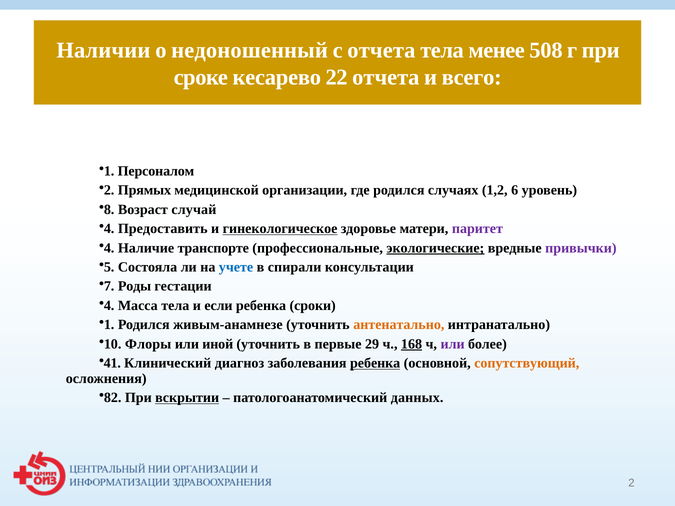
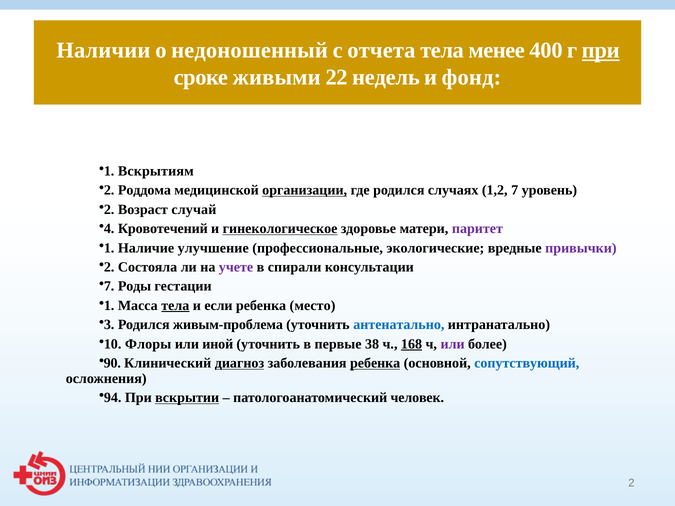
508: 508 -> 400 (546, 51)
при underline: none -> present (601, 51)
кесарево: кесарево -> живыми (277, 78)
22 отчета: отчета -> недель (386, 78)
всего: всего -> фонд (471, 78)
Персоналом: Персоналом -> Вскрытиям (156, 171)
Прямых: Прямых -> Роддома (144, 190)
организации underline: none -> present (305, 190)
1,2 6: 6 -> 7 (515, 190)
8: 8 -> 2 (109, 210)
Предоставить: Предоставить -> Кровотечений (163, 229)
4: 4 -> 1 (109, 248)
транспорте: транспорте -> улучшение (213, 248)
экологические underline: present -> none (435, 248)
5: 5 -> 2 (109, 267)
учете colour: blue -> purple (236, 267)
4: 4 -> 1 (109, 306)
тела underline: none -> present (175, 306)
сроки: сроки -> место (313, 306)
1: 1 -> 3 (109, 325)
живым-анамнезе: живым-анамнезе -> живым-проблема (228, 325)
антенатально colour: orange -> blue (399, 325)
29: 29 -> 38 (372, 344)
41: 41 -> 90 (112, 363)
диагноз underline: none -> present (239, 363)
сопутствующий colour: orange -> blue (527, 363)
82: 82 -> 94 (113, 398)
данных: данных -> человек (417, 398)
